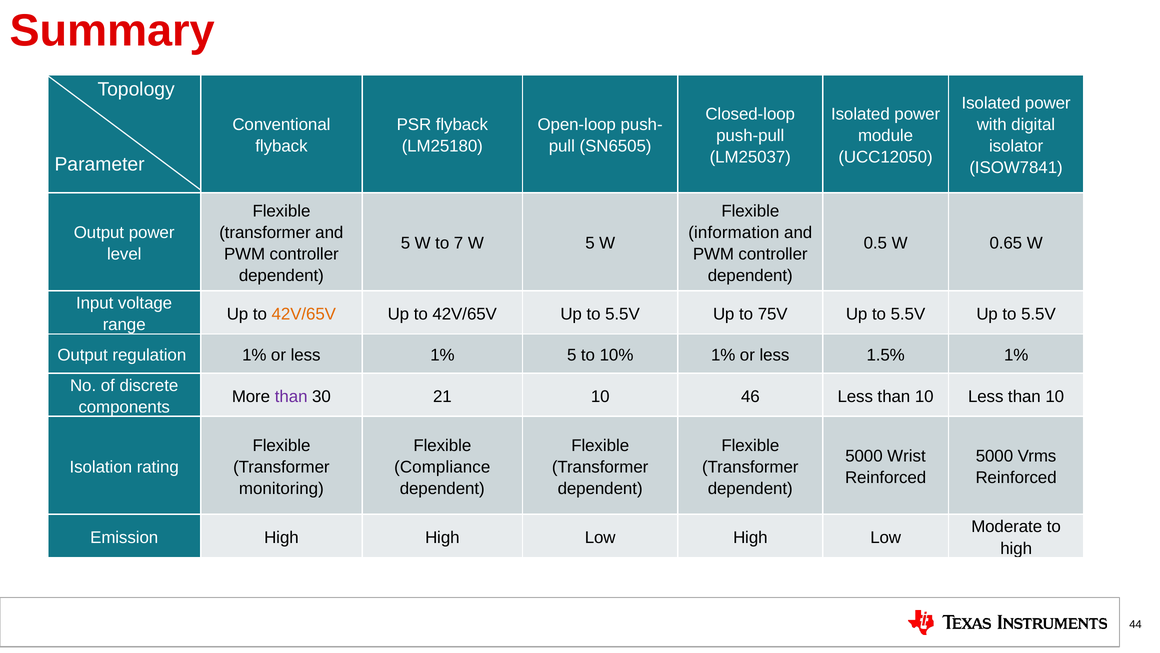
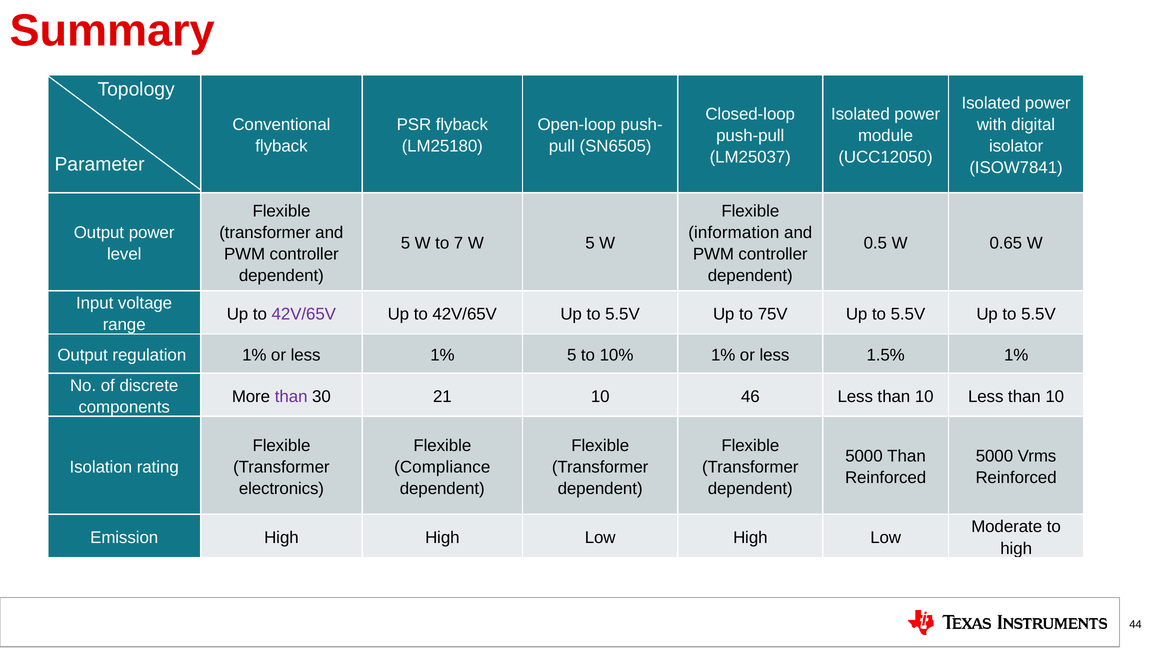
42V/65V colour: orange -> purple (304, 314)
5000 Wrist: Wrist -> Than (907, 456)
monitoring: monitoring -> electronics (281, 488)
